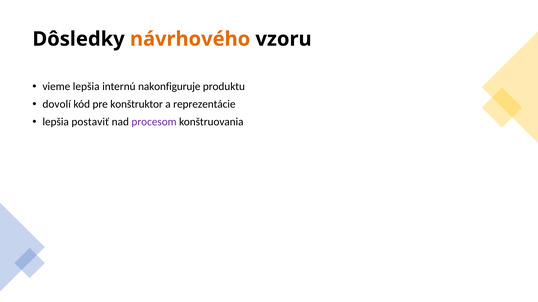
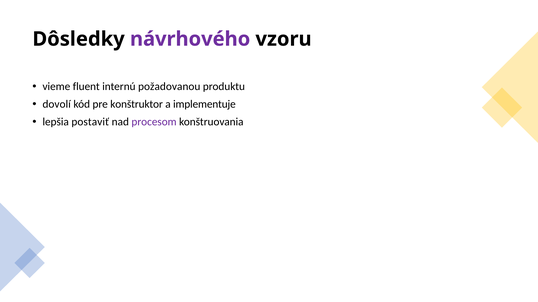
návrhového colour: orange -> purple (190, 39)
vieme lepšia: lepšia -> fluent (86, 87)
nakonfiguruje: nakonfiguruje -> požadovanou (169, 87)
reprezentácie: reprezentácie -> implementuje (204, 104)
